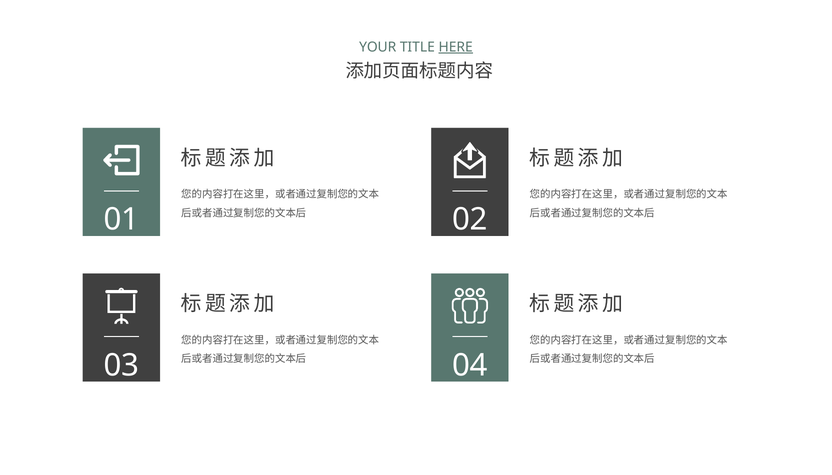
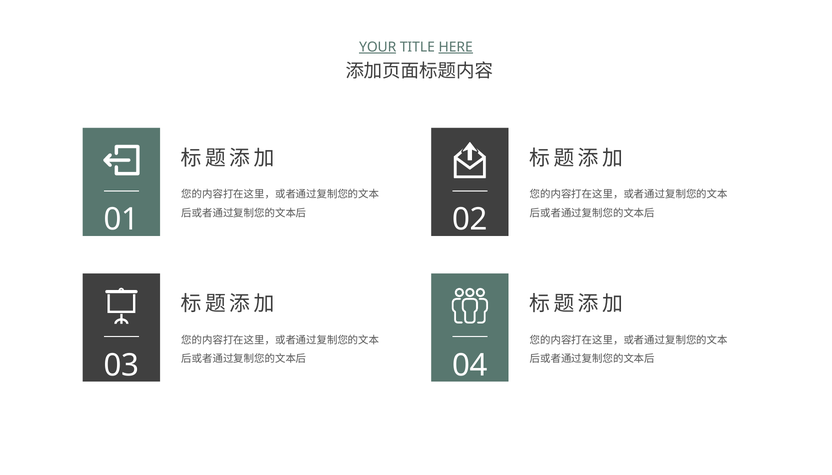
YOUR underline: none -> present (378, 47)
